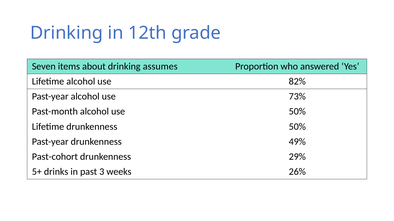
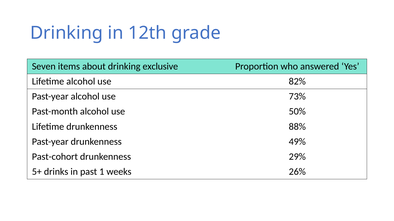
assumes: assumes -> exclusive (160, 67)
drunkenness 50%: 50% -> 88% (297, 127)
3: 3 -> 1 (102, 172)
